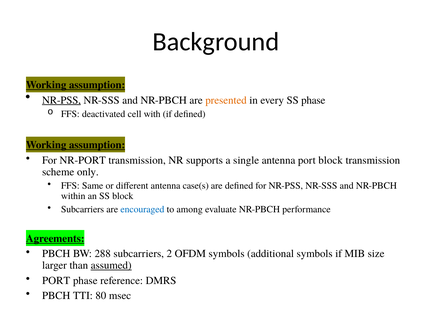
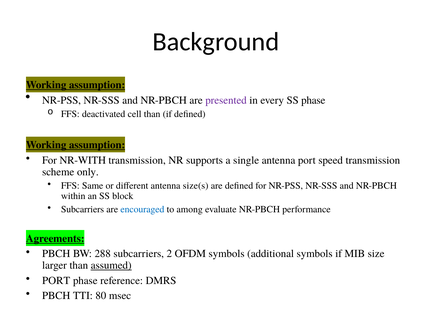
NR-PSS underline: present -> none (62, 100)
presented colour: orange -> purple (226, 100)
cell with: with -> than (152, 114)
NR-PORT: NR-PORT -> NR-WITH (83, 160)
port block: block -> speed (331, 160)
case(s: case(s -> size(s (196, 186)
